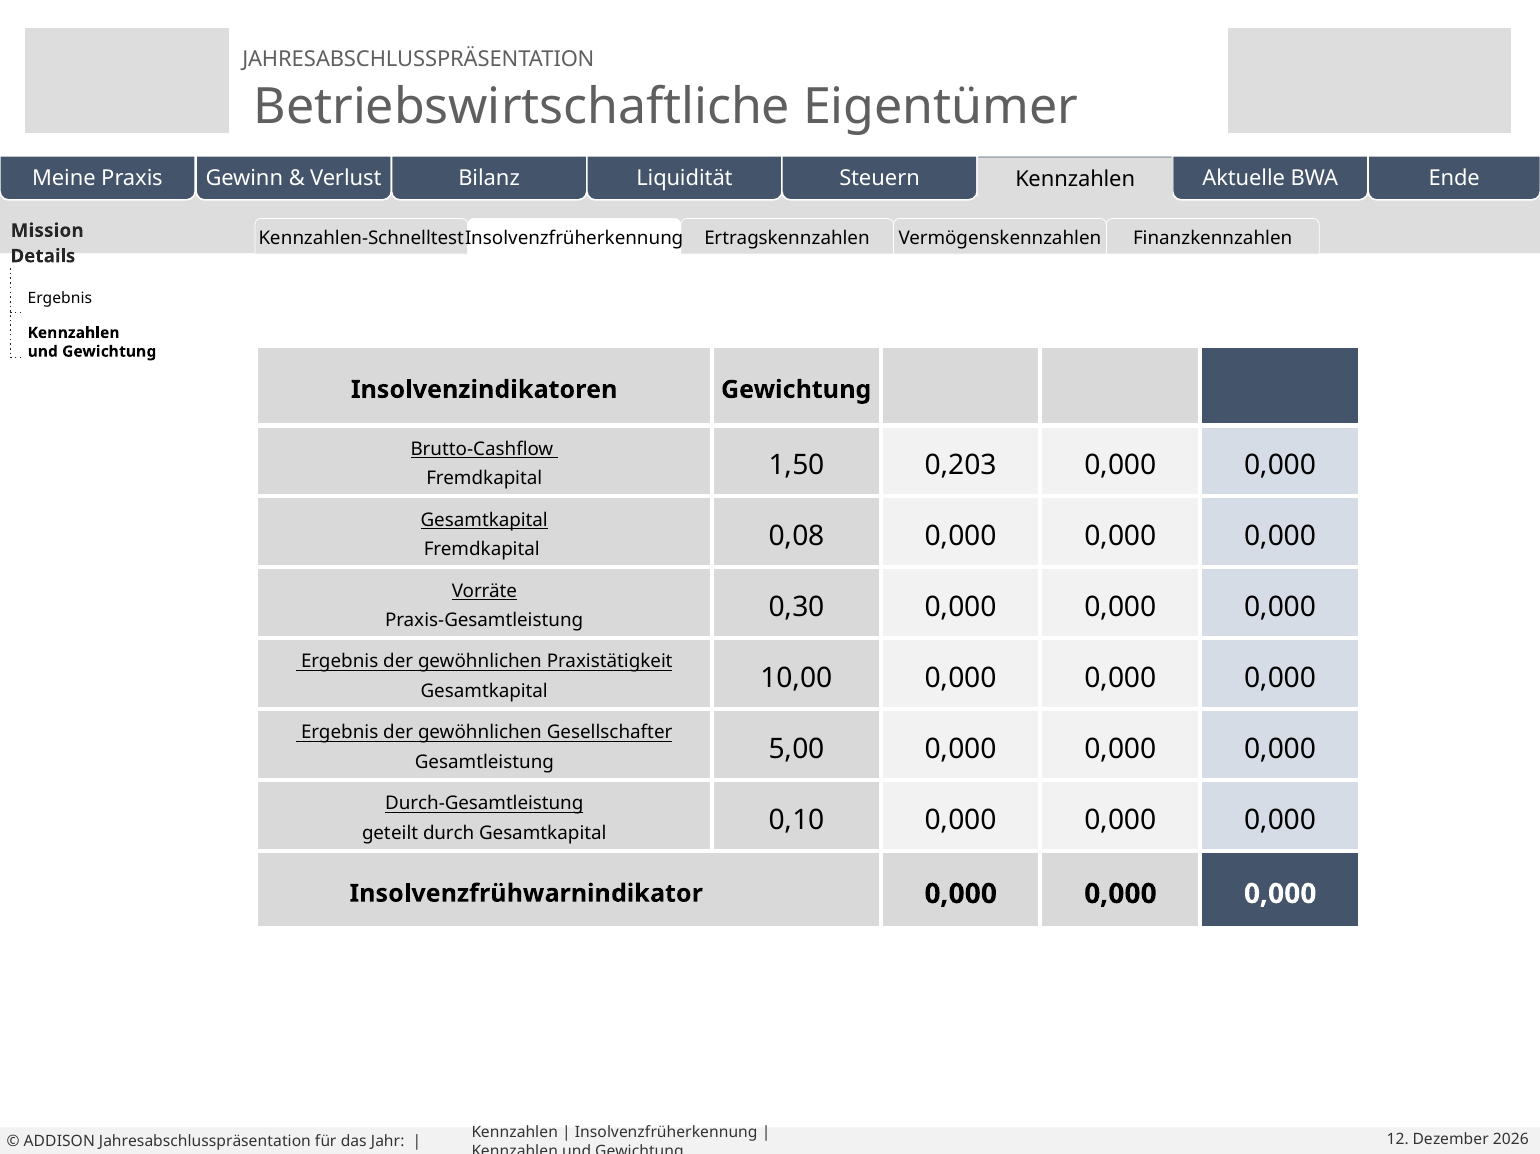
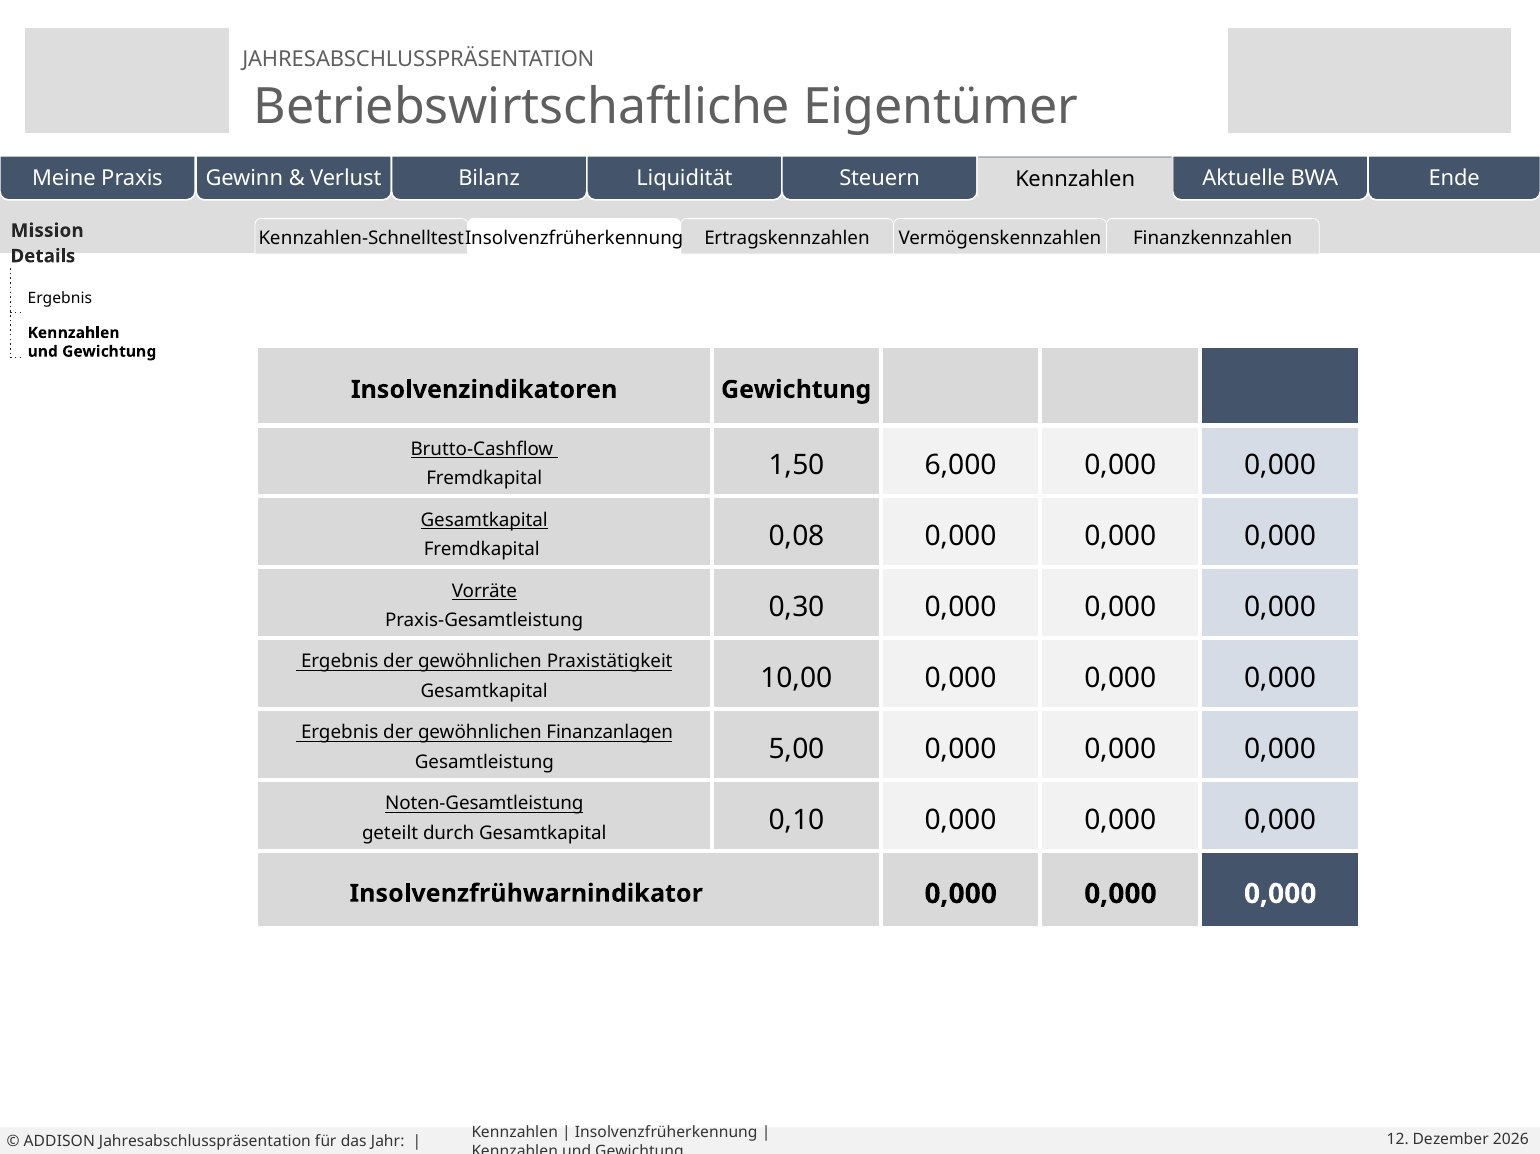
0,203: 0,203 -> 6,000 (961, 465)
Gesellschafter: Gesellschafter -> Finanzanlagen (610, 733)
Durch-Gesamtleistung: Durch-Gesamtleistung -> Noten-Gesamtleistung (484, 804)
